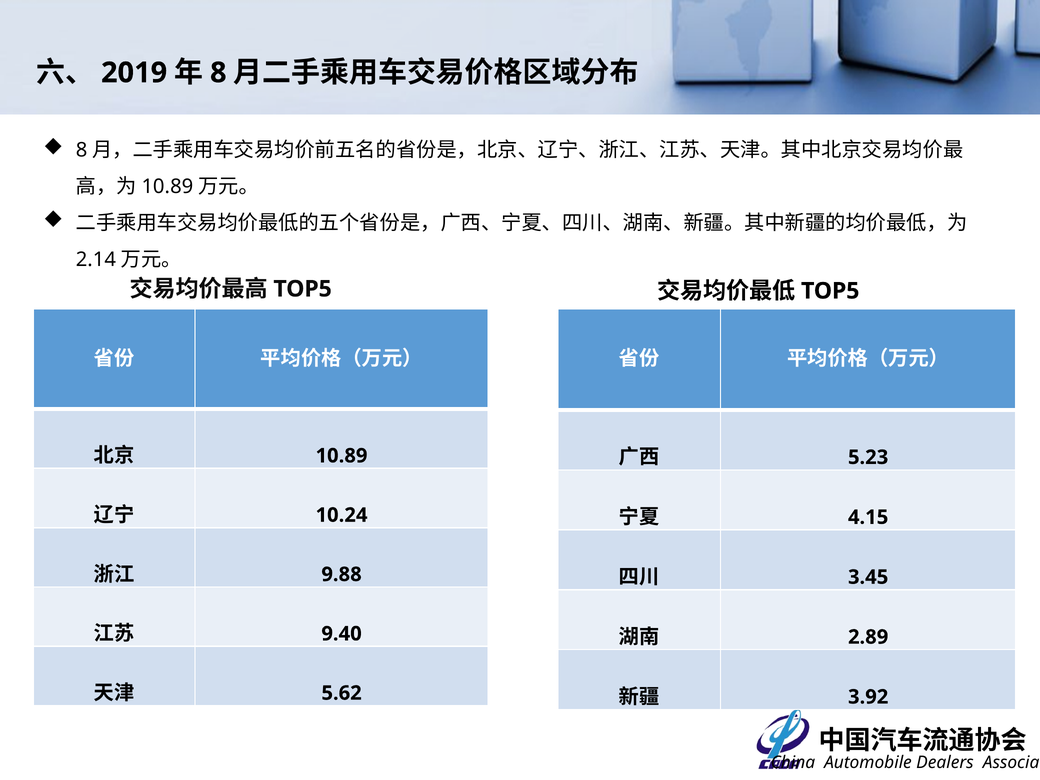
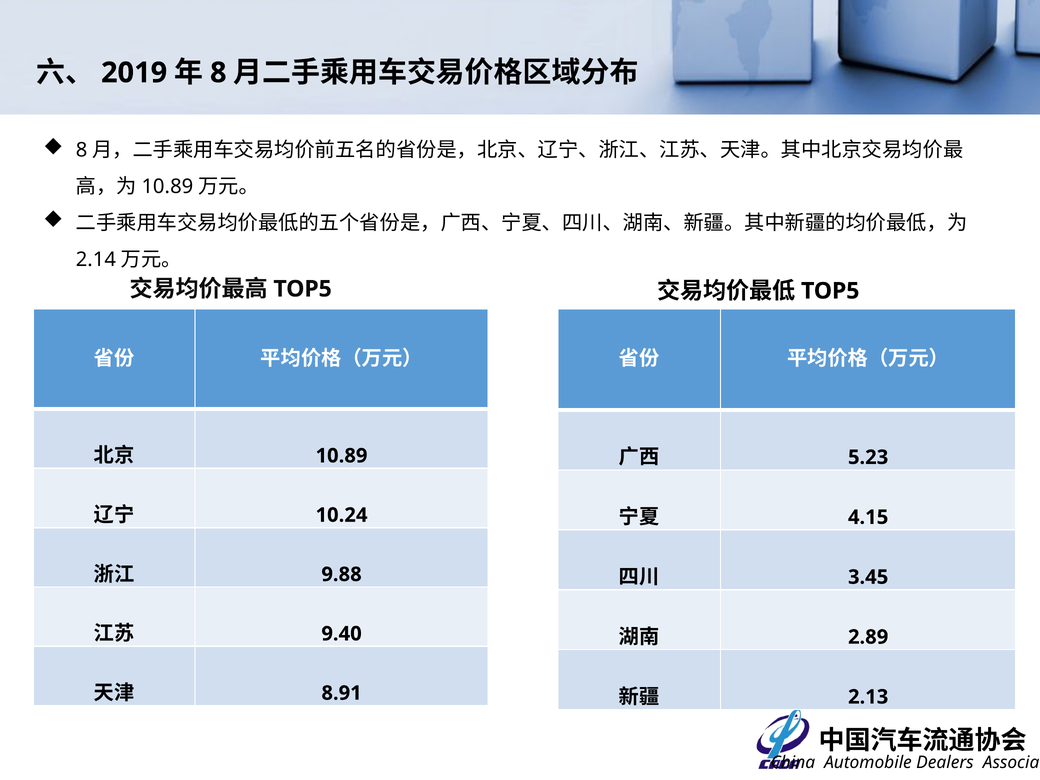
5.62: 5.62 -> 8.91 (342, 693)
3.92: 3.92 -> 2.13 (868, 697)
